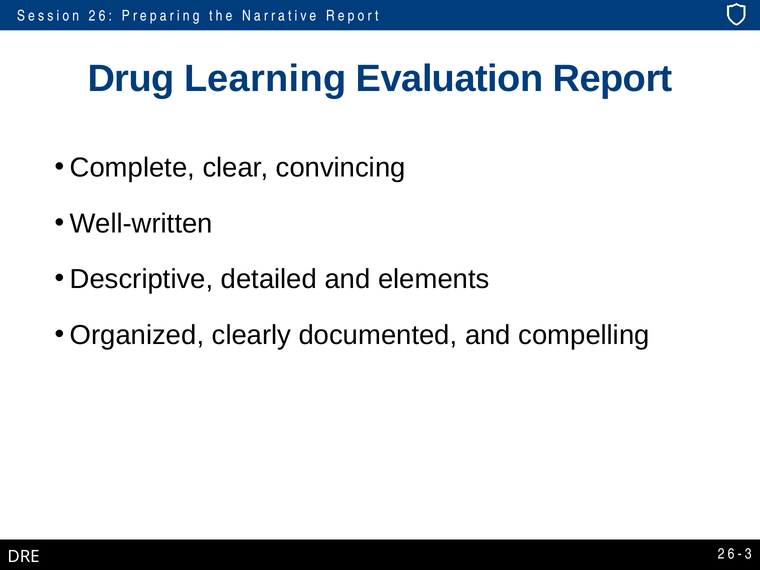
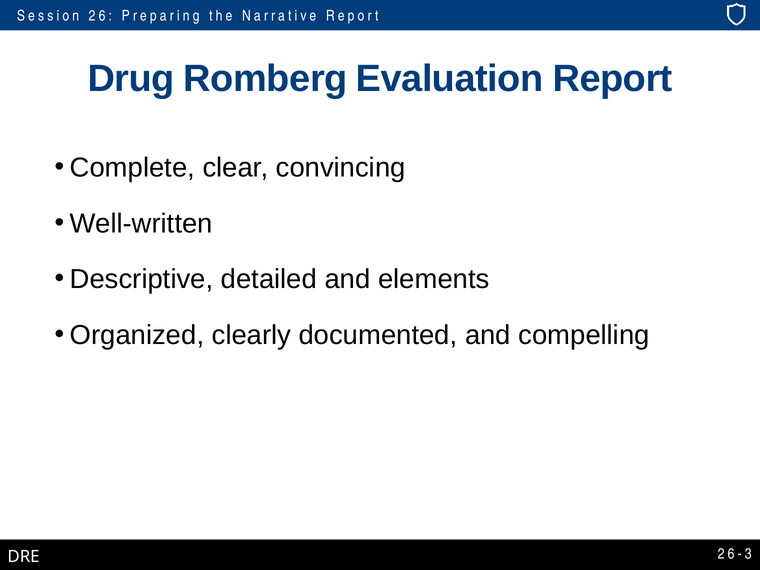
Learning: Learning -> Romberg (265, 79)
